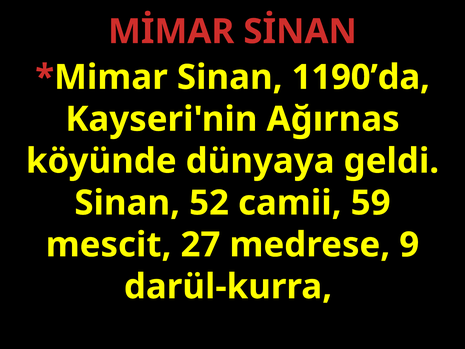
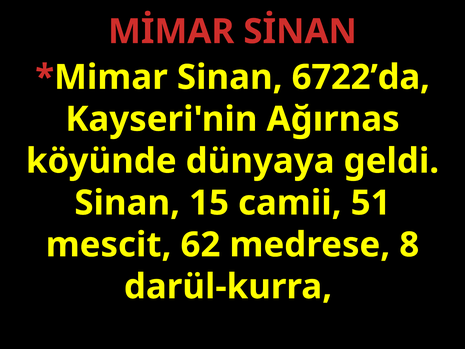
1190’da: 1190’da -> 6722’da (361, 77)
52: 52 -> 15 (209, 203)
59: 59 -> 51 (371, 203)
27: 27 -> 62 (200, 245)
9: 9 -> 8 (409, 245)
